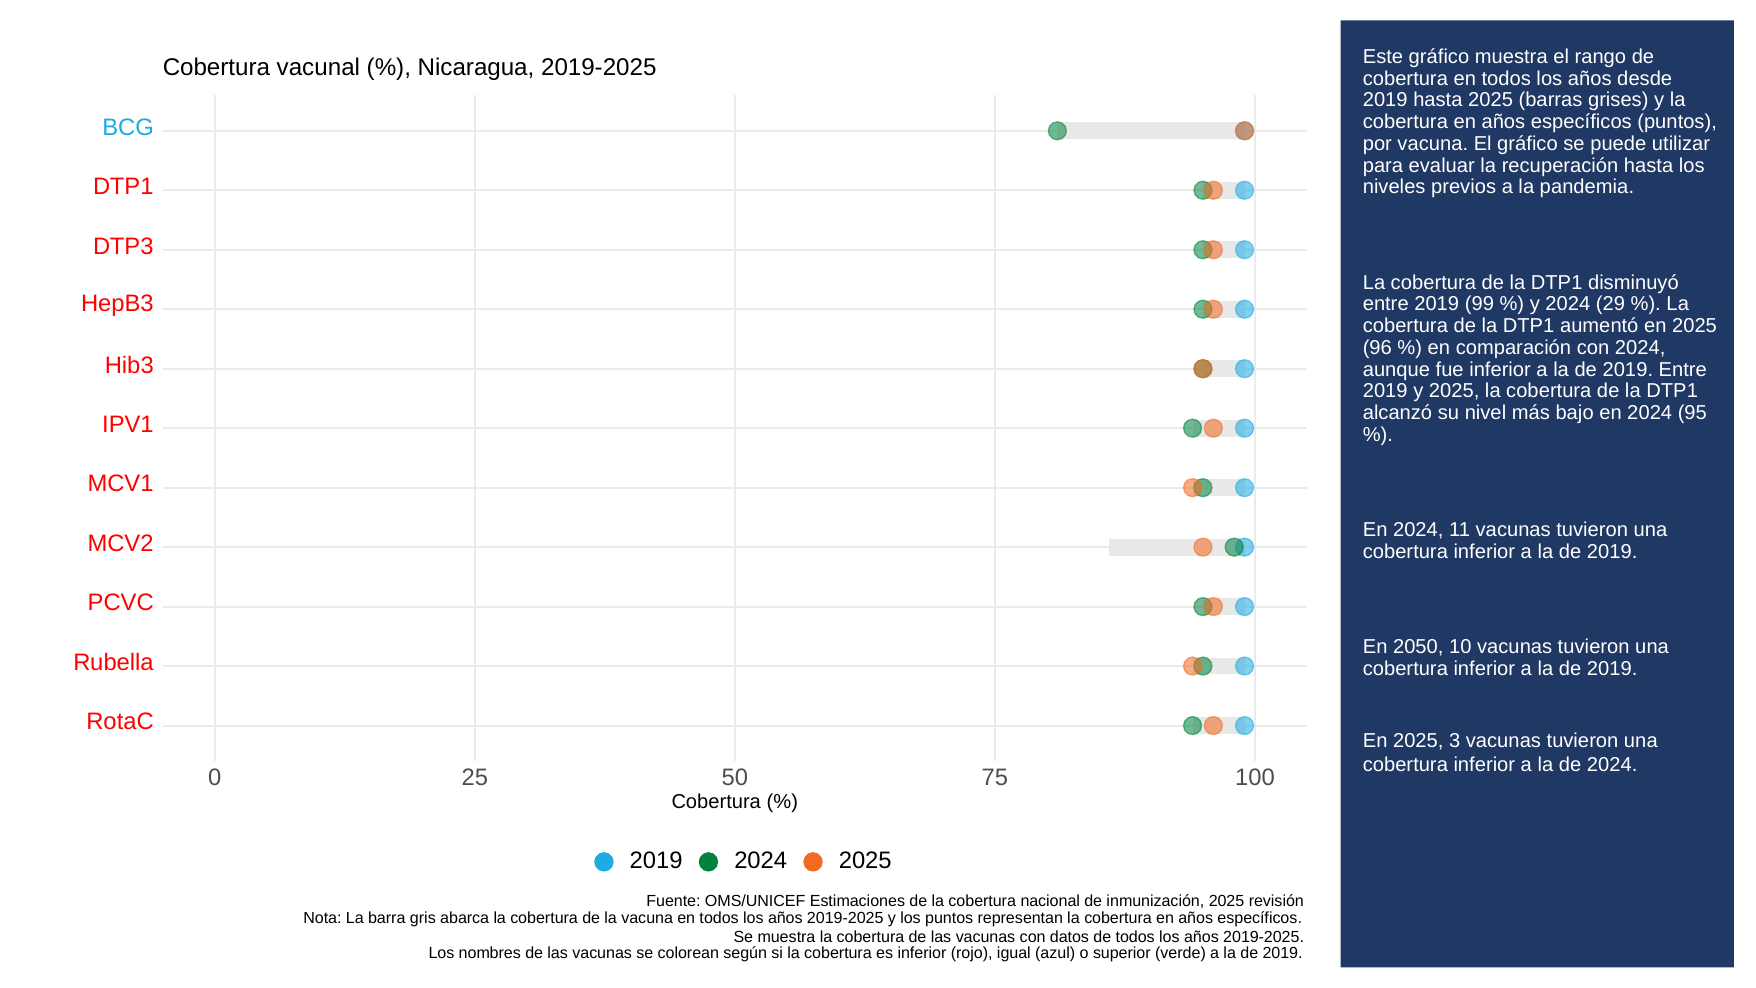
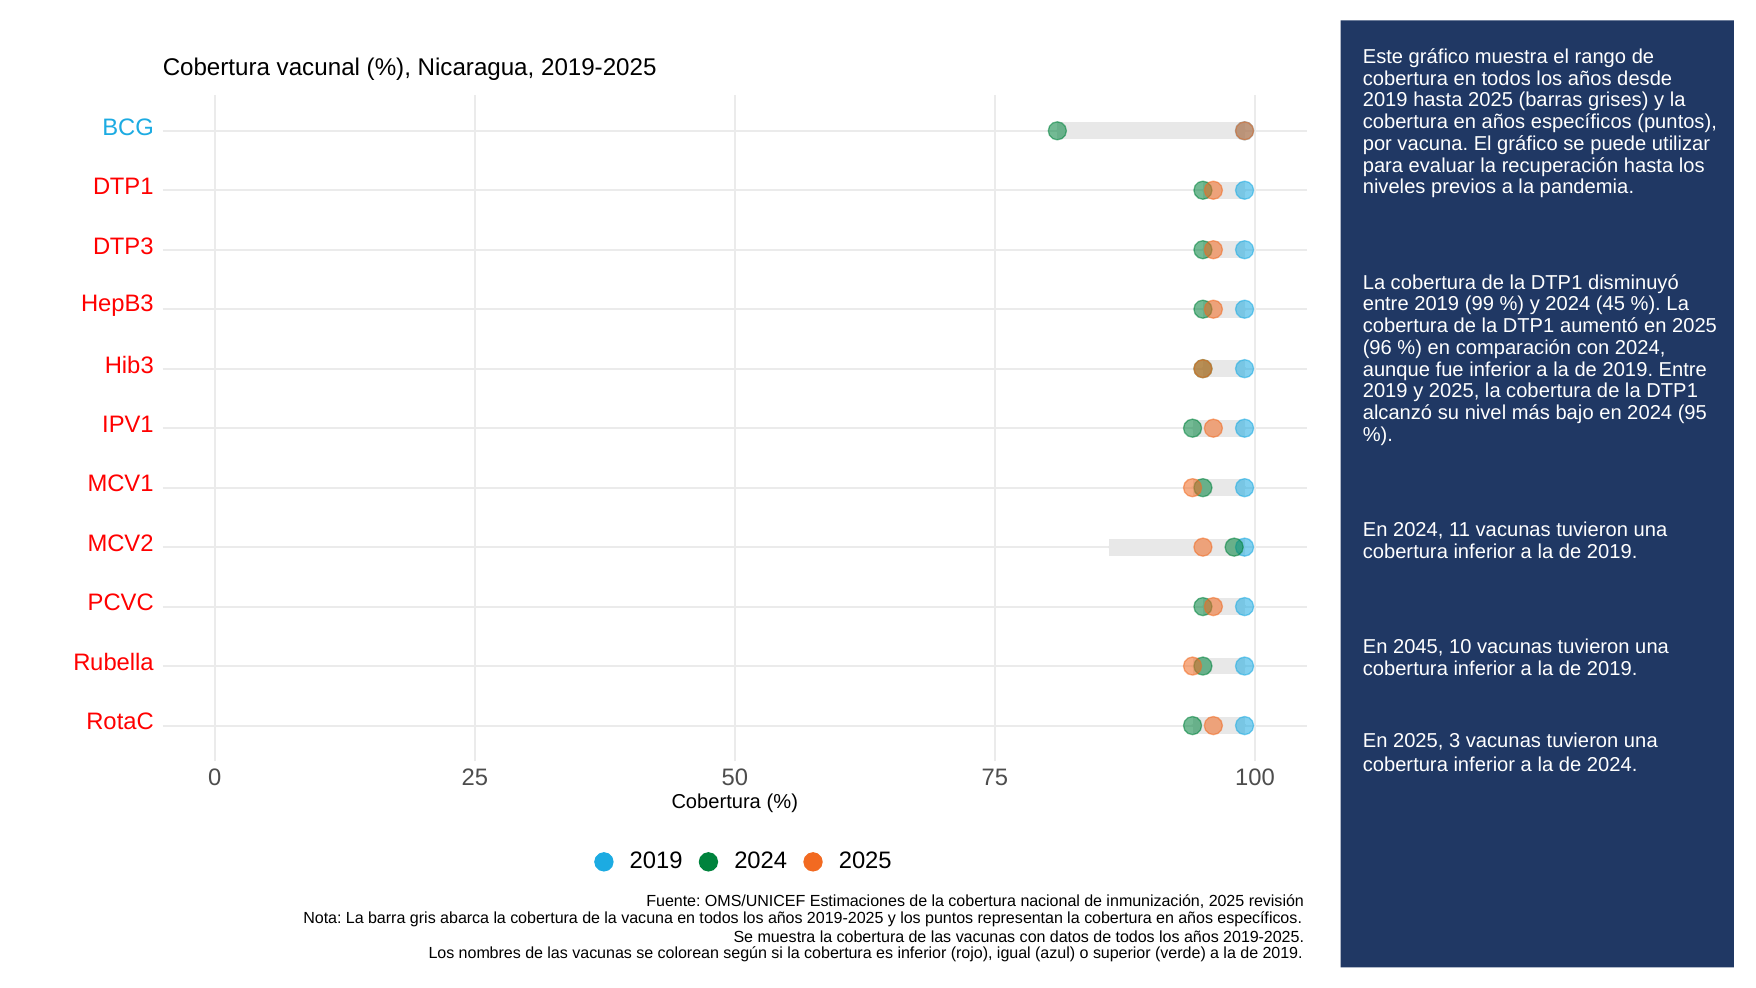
29: 29 -> 45 (1610, 304)
2050: 2050 -> 2045 (1418, 647)
